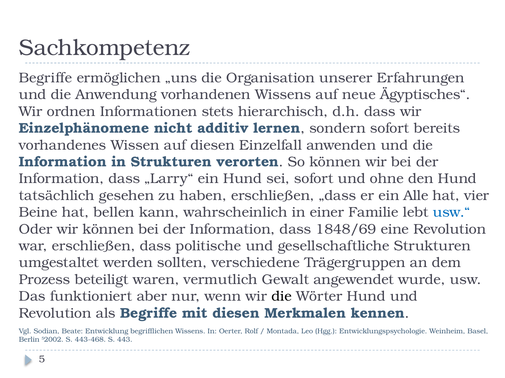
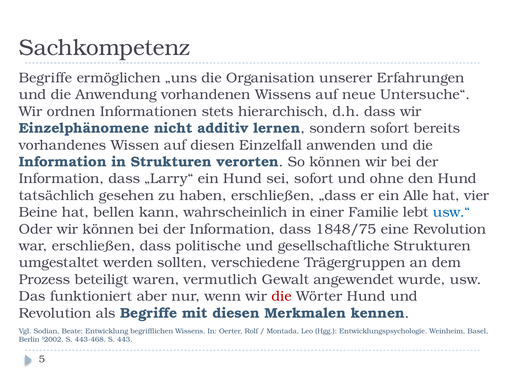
Ägyptisches“: Ägyptisches“ -> Untersuche“ (425, 95)
1848/69: 1848/69 -> 1848/75 (346, 230)
die colour: black -> red (282, 297)
